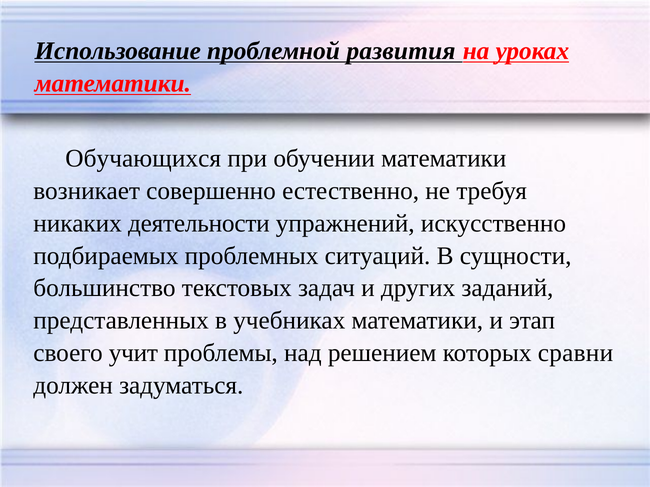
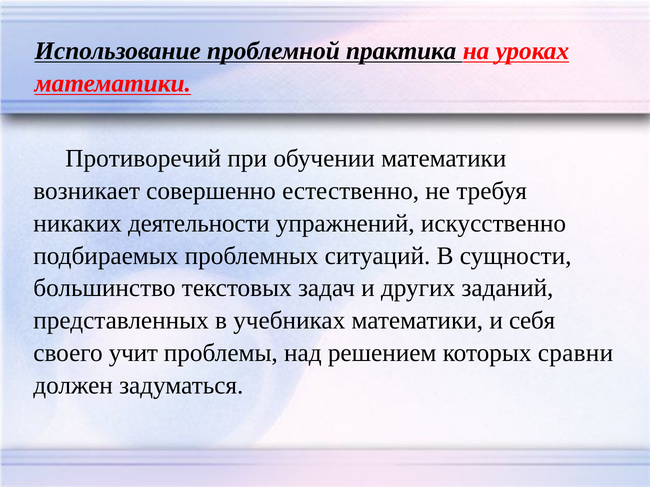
развития: развития -> практика (401, 51)
Обучающихся: Обучающихся -> Противоречий (143, 159)
этап: этап -> себя (532, 321)
